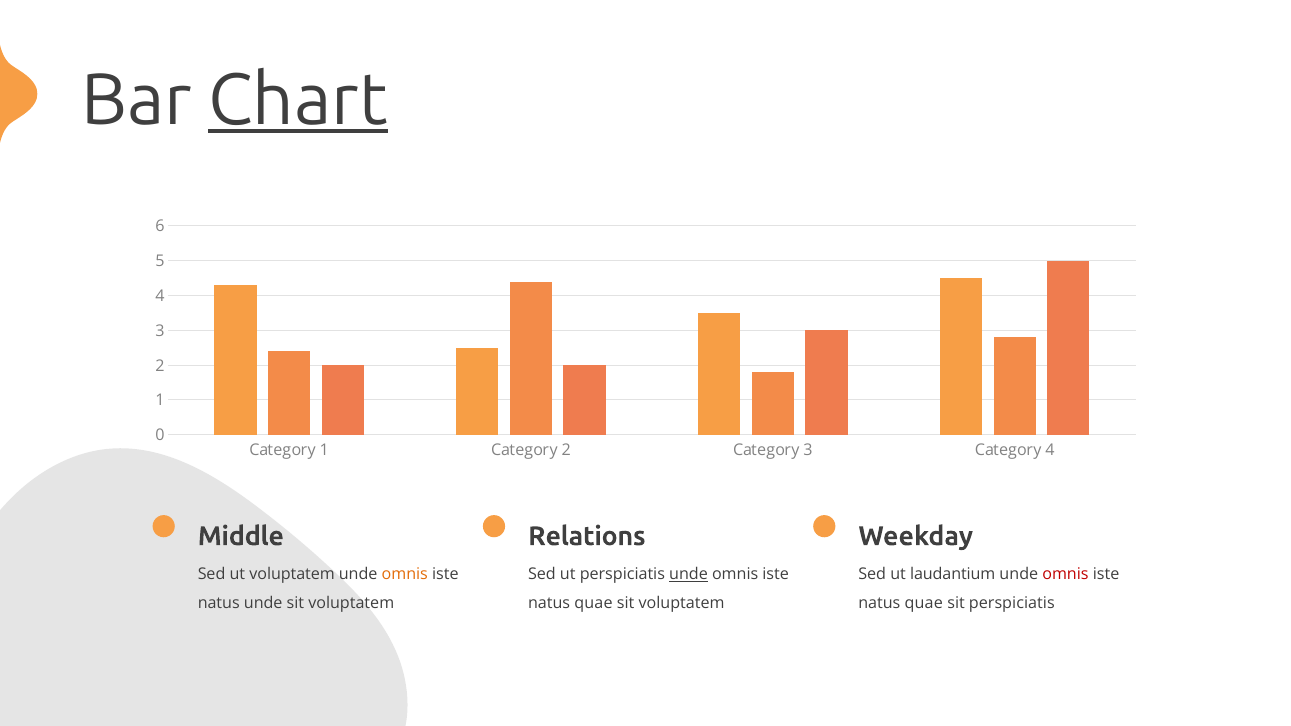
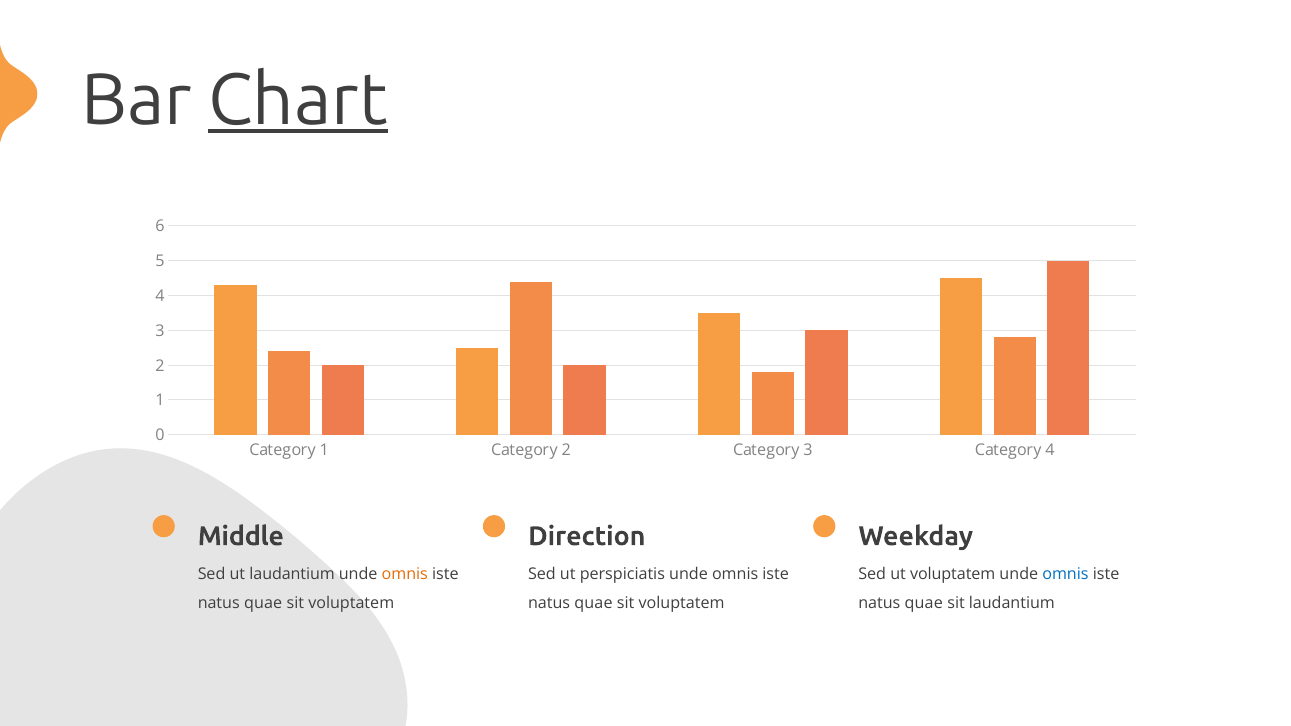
Relations: Relations -> Direction (587, 536)
ut voluptatem: voluptatem -> laudantium (292, 575)
unde underline: present -> none (688, 575)
ut laudantium: laudantium -> voluptatem (953, 575)
omnis colour: red -> blue (1065, 575)
unde: unde -> quae (263, 604)
sit perspiciatis: perspiciatis -> laudantium (1012, 604)
